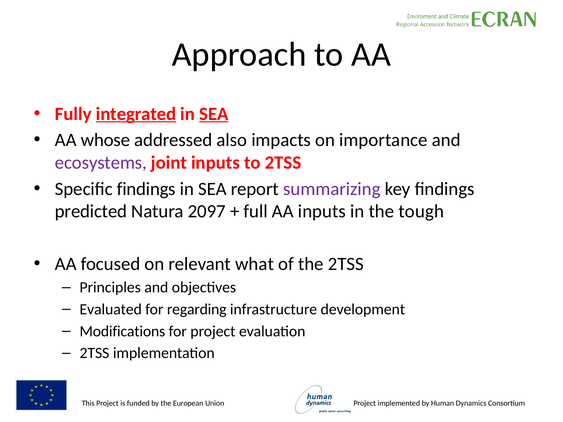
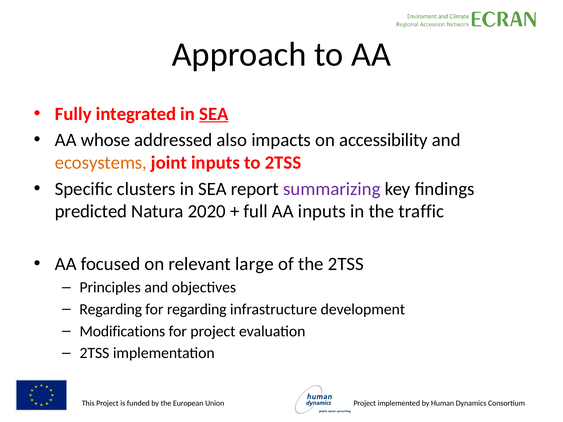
integrated underline: present -> none (136, 114)
importance: importance -> accessibility (384, 140)
ecosystems colour: purple -> orange (101, 163)
Specific findings: findings -> clusters (146, 189)
2097: 2097 -> 2020 (207, 211)
tough: tough -> traffic (421, 211)
what: what -> large (254, 264)
Evaluated: Evaluated -> Regarding (111, 310)
